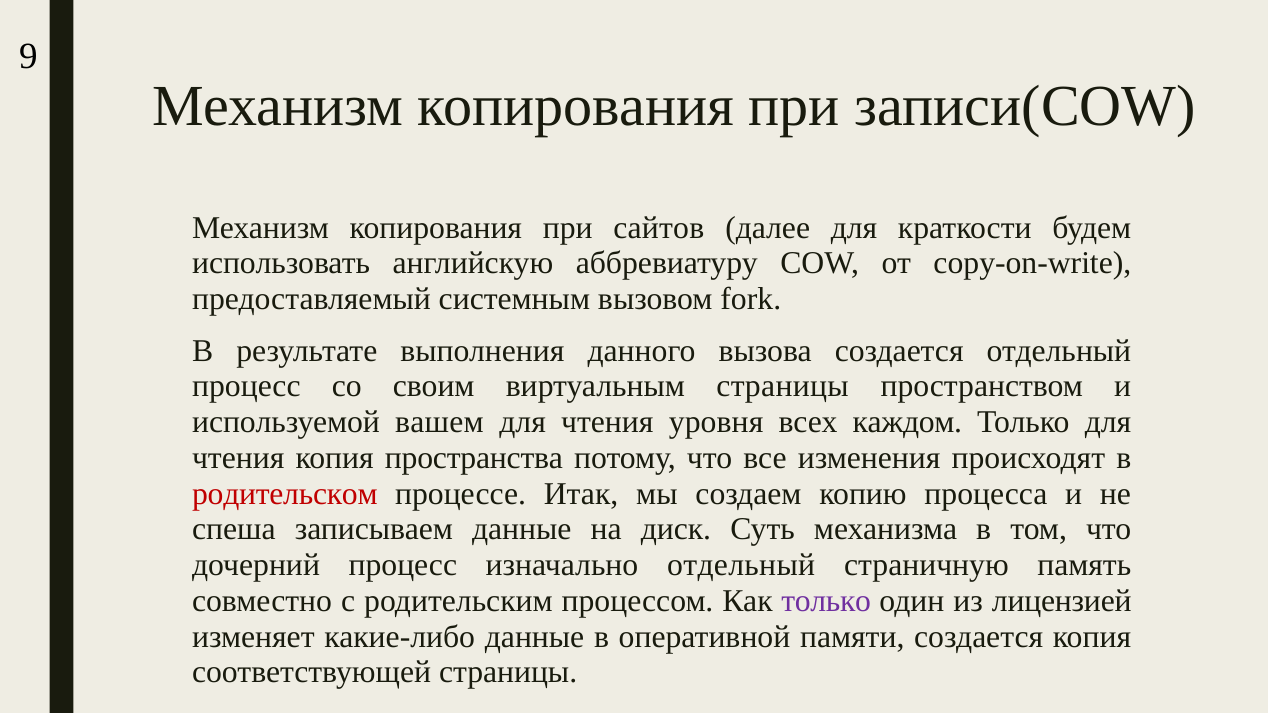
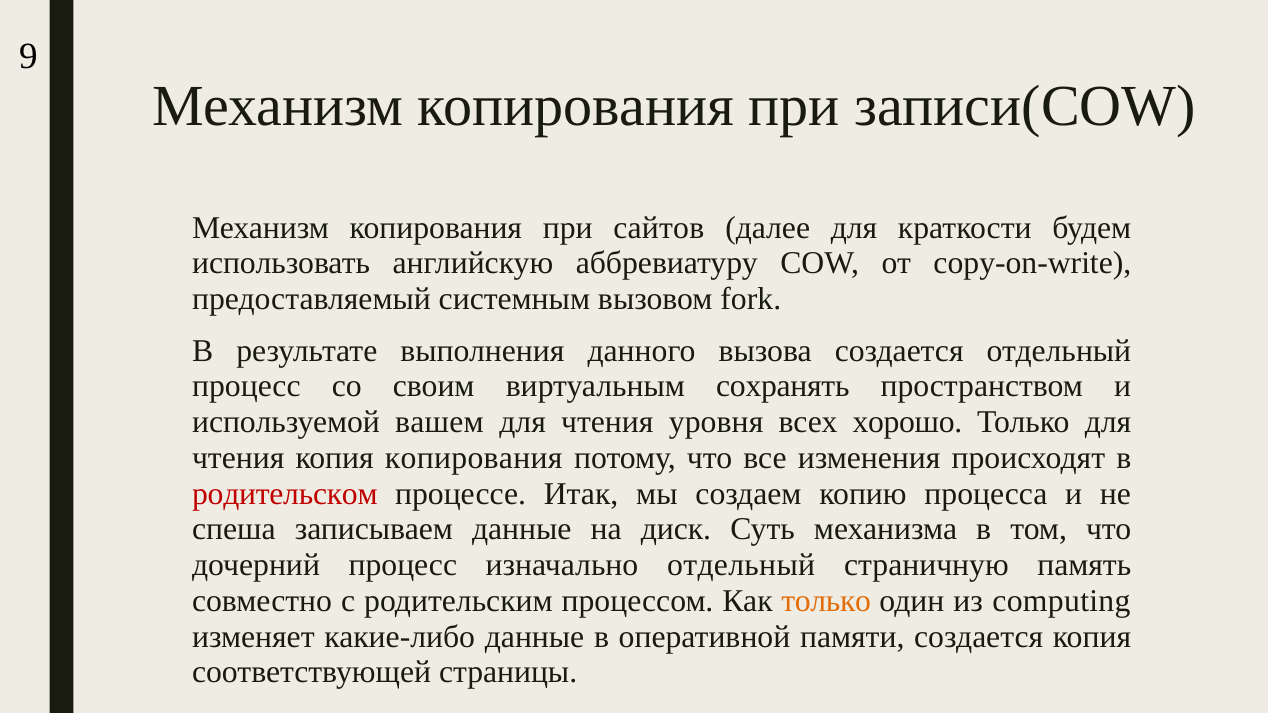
виртуальным страницы: страницы -> сохранять (783, 387)
каждом: каждом -> хорошо (907, 422)
копия пространства: пространства -> копирования (474, 458)
только colour: purple -> orange (826, 601)
лицензией: лицензией -> computing (1061, 601)
